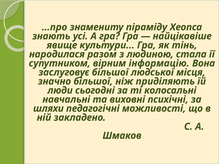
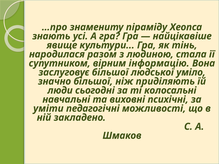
місця: місця -> уміло (191, 72)
шляхи: шляхи -> уміти (48, 109)
